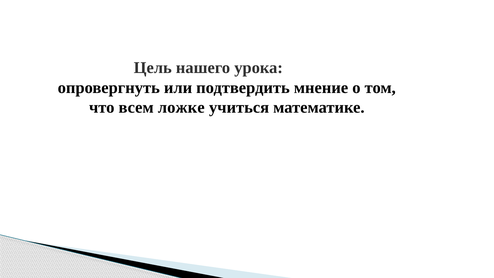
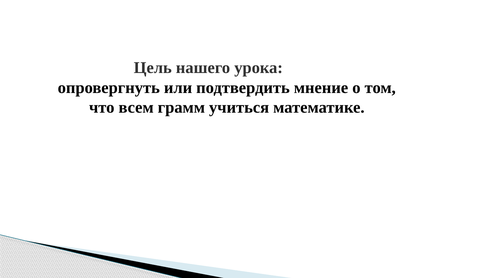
ложке: ложке -> грамм (181, 107)
